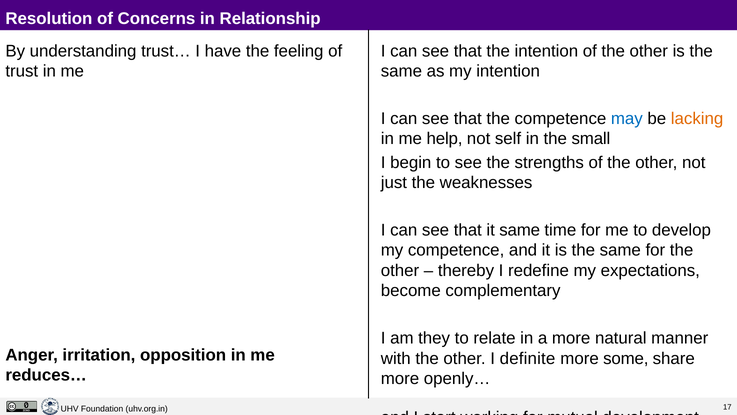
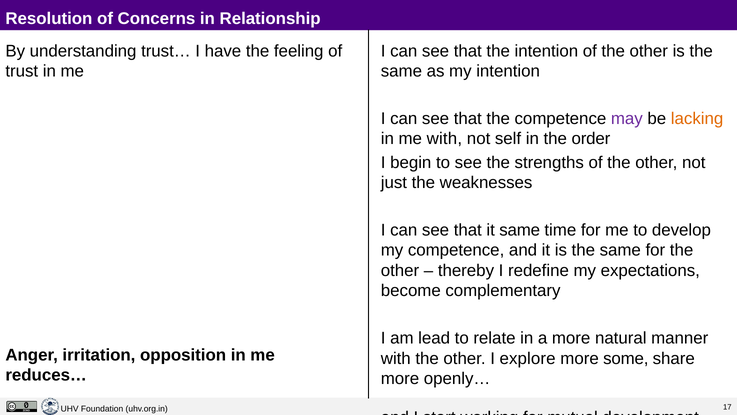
may colour: blue -> purple (627, 118)
me help: help -> with (444, 139)
small: small -> order (591, 139)
they: they -> lead (434, 338)
definite: definite -> explore (528, 358)
